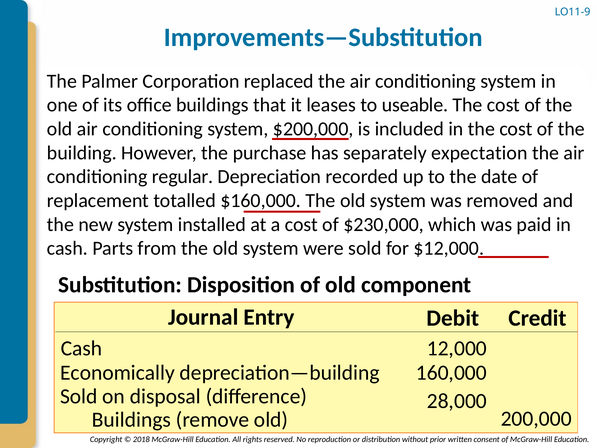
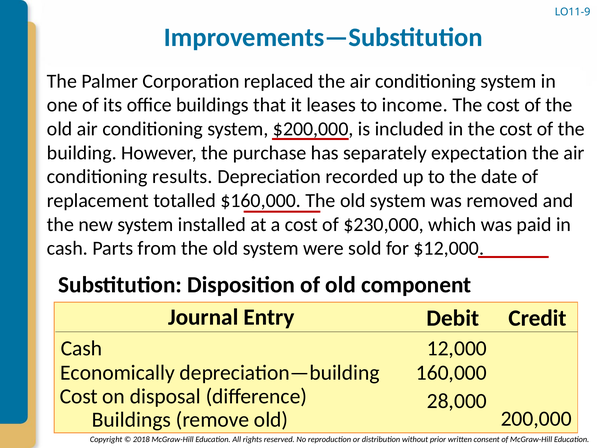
useable: useable -> income (415, 105)
regular: regular -> results (182, 177)
Sold: Sold -> Cost (79, 396)
